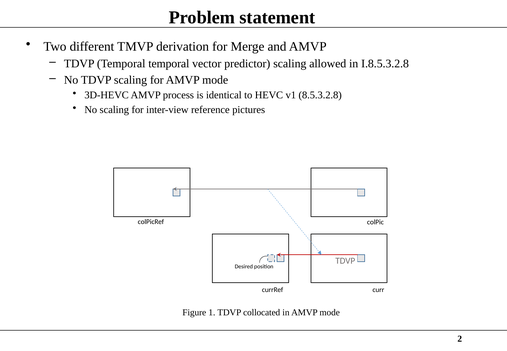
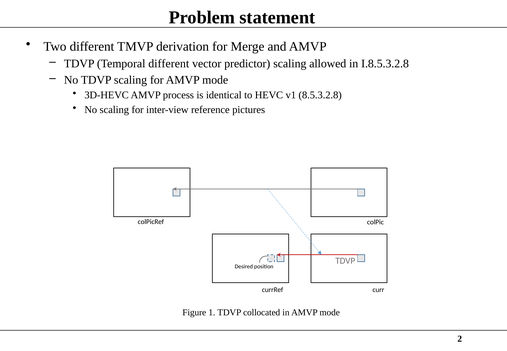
Temporal temporal: temporal -> different (169, 64)
